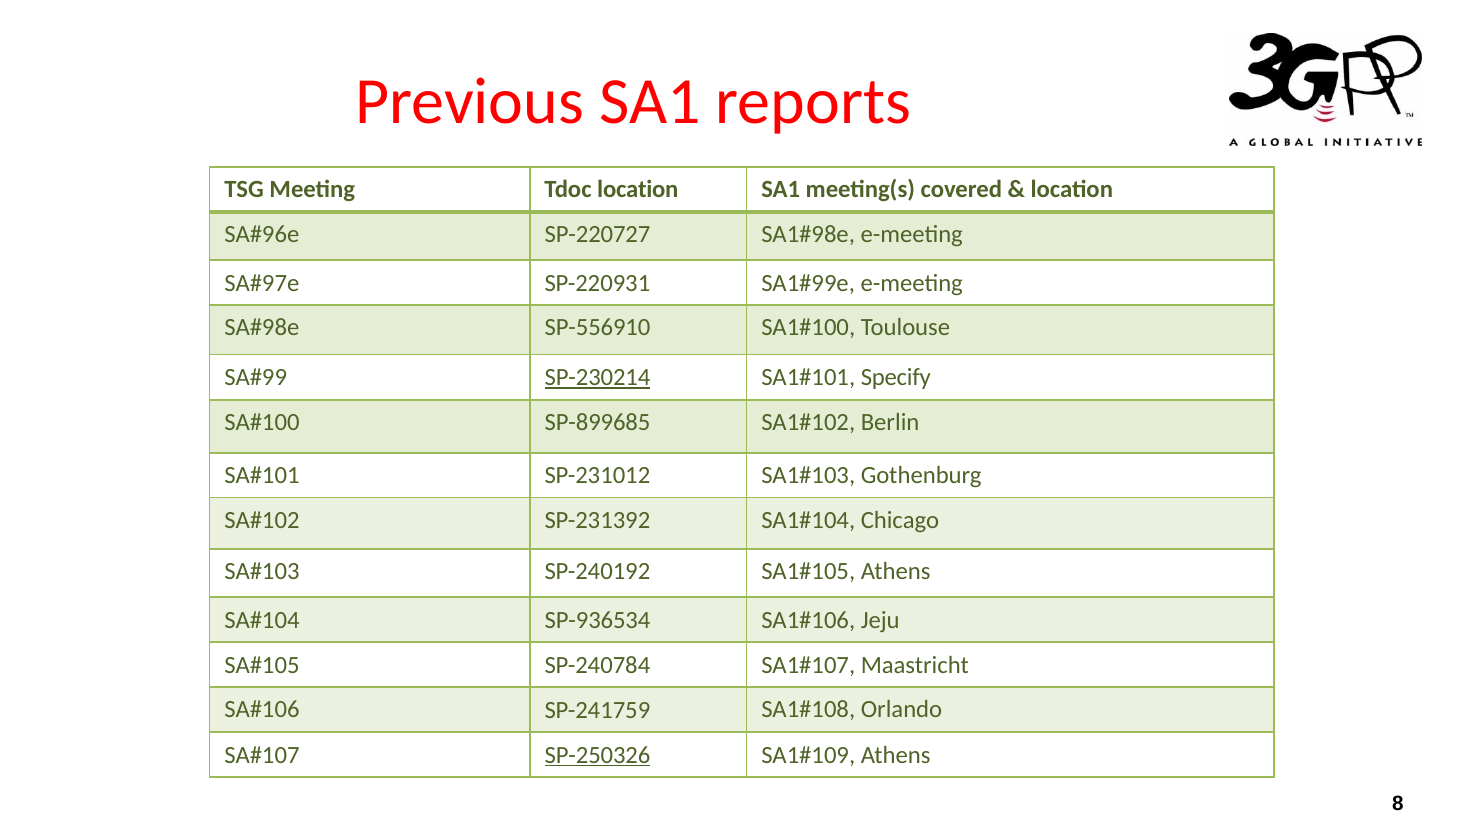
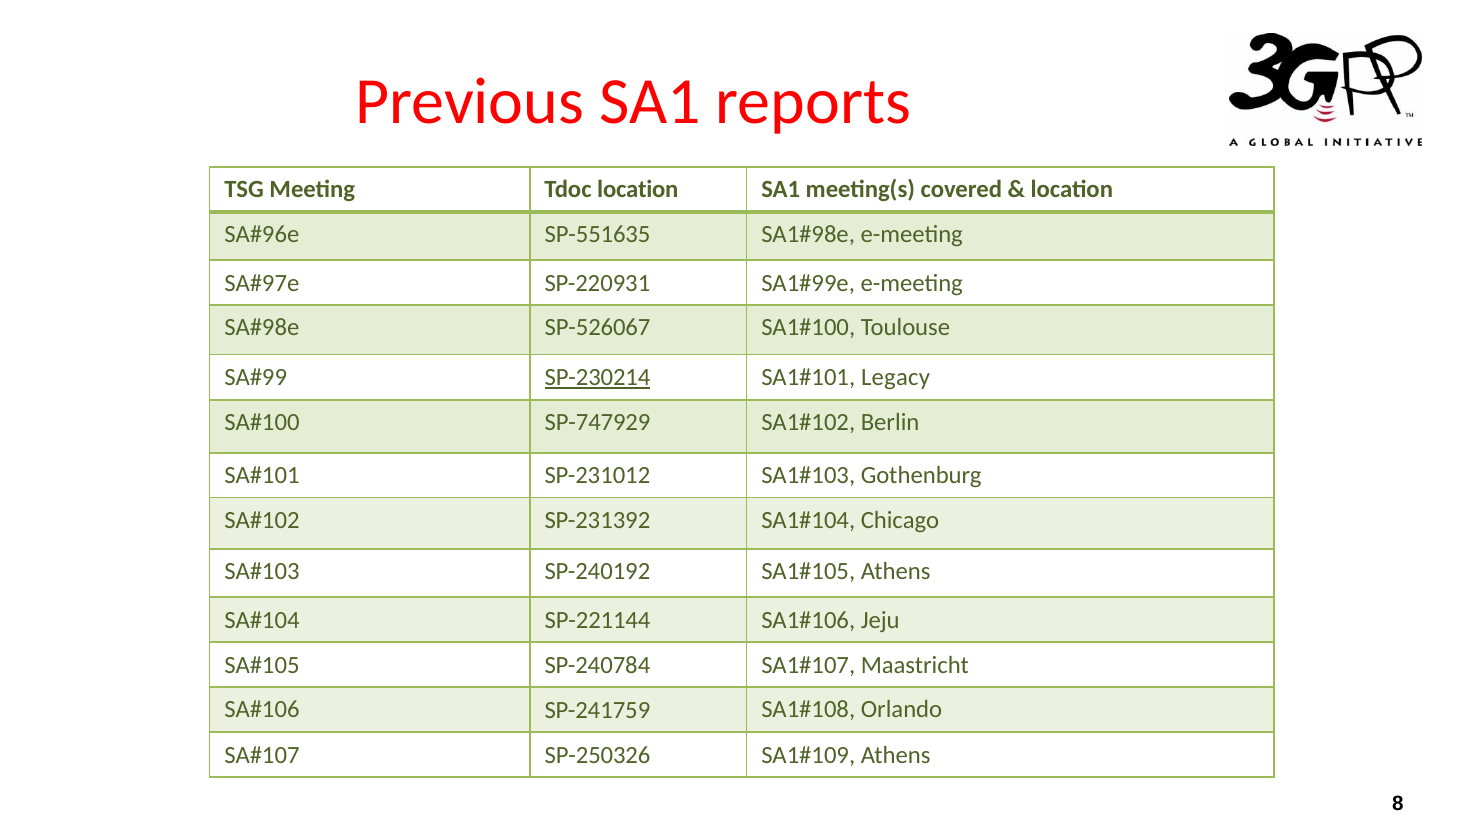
SP-220727: SP-220727 -> SP-551635 (597, 235)
SP-556910: SP-556910 -> SP-526067 (597, 328)
Specify: Specify -> Legacy (896, 377)
SP-899685: SP-899685 -> SP-747929 (597, 422)
SP-936534: SP-936534 -> SP-221144 (597, 620)
SP-250326 underline: present -> none (597, 755)
